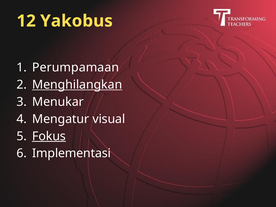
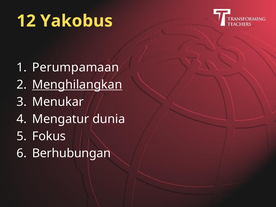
visual: visual -> dunia (109, 119)
Fokus underline: present -> none (49, 136)
Implementasi: Implementasi -> Berhubungan (71, 153)
